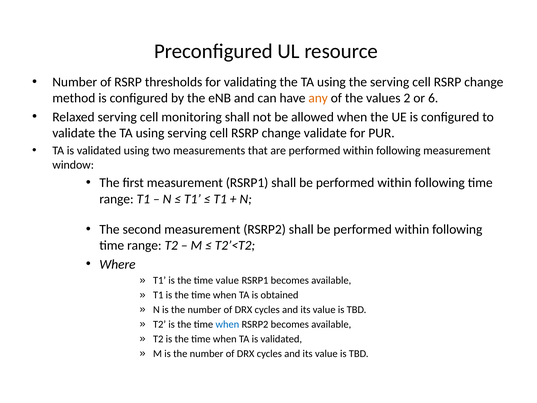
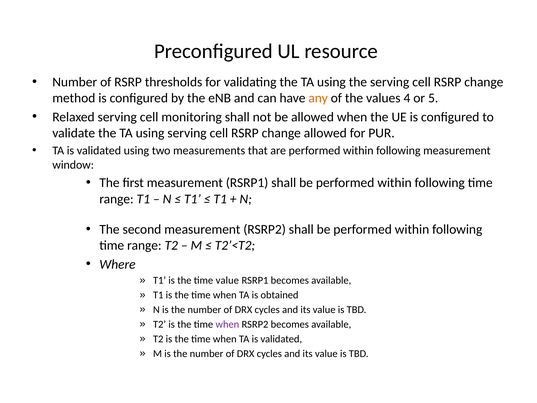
2: 2 -> 4 (407, 98)
6: 6 -> 5 (433, 98)
change validate: validate -> allowed (325, 133)
when colour: blue -> purple (227, 324)
